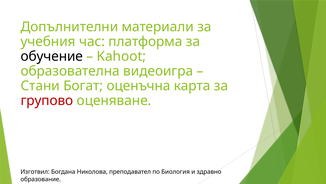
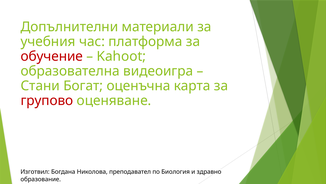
обучение colour: black -> red (52, 56)
